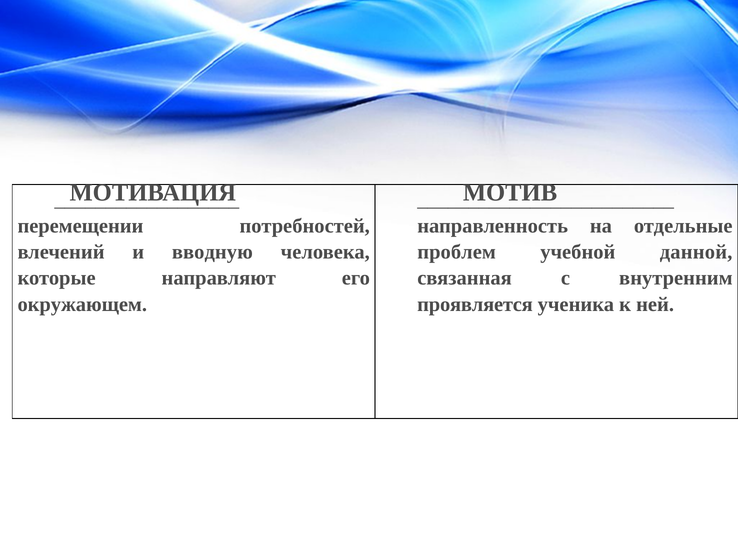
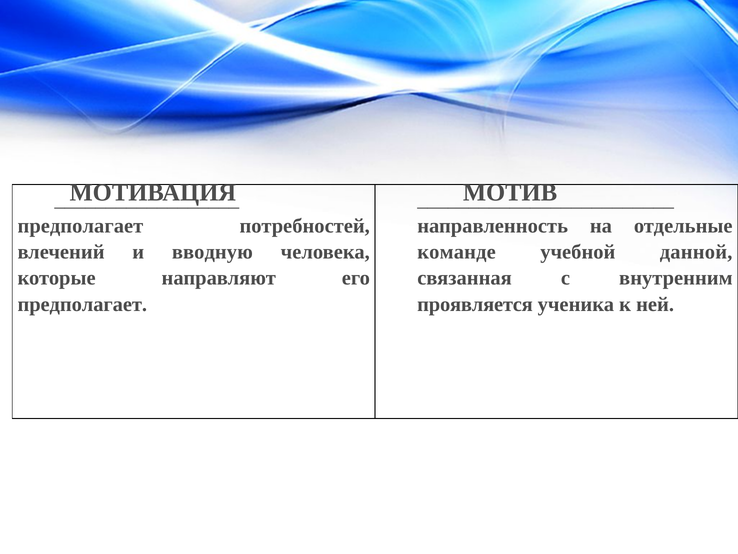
перемещении: перемещении -> предполагает (80, 226)
проблем: проблем -> команде (457, 252)
окружающем: окружающем -> предполагает (82, 304)
